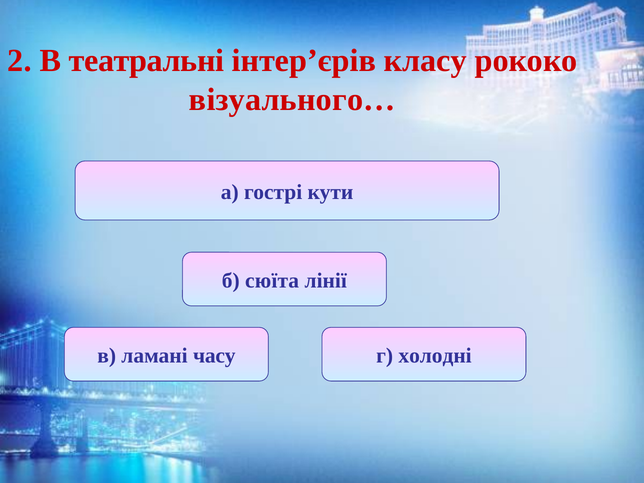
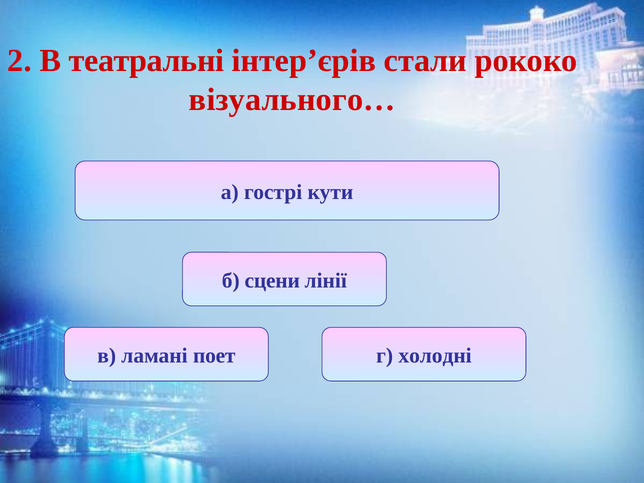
класу: класу -> стали (425, 61)
сюїта: сюїта -> сцени (272, 281)
часу: часу -> поет (214, 356)
